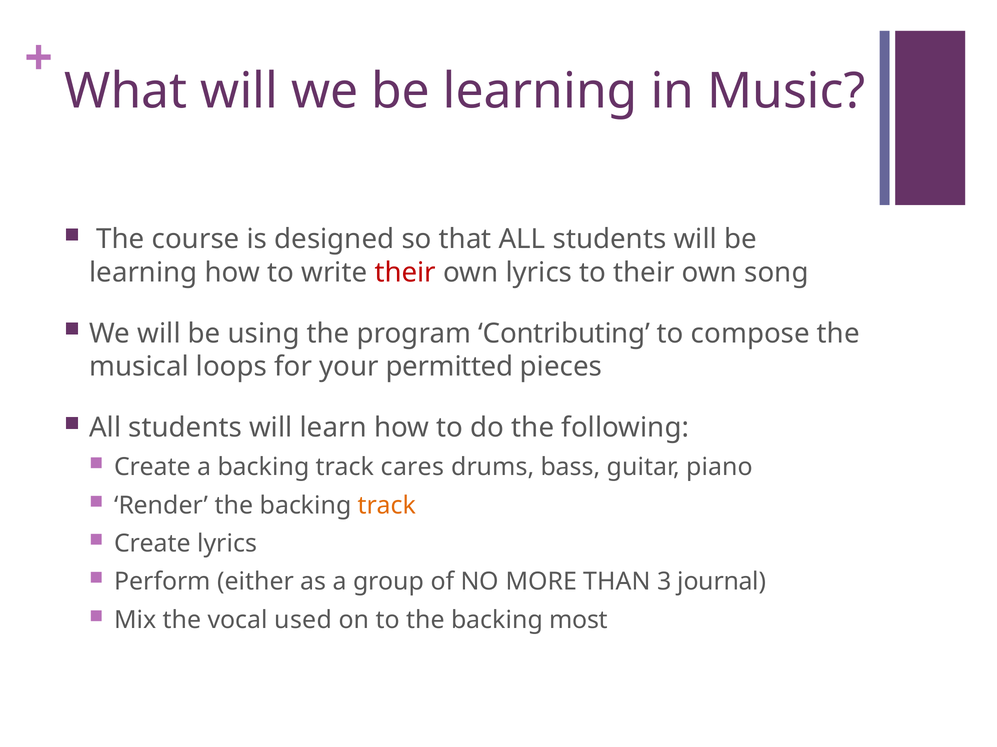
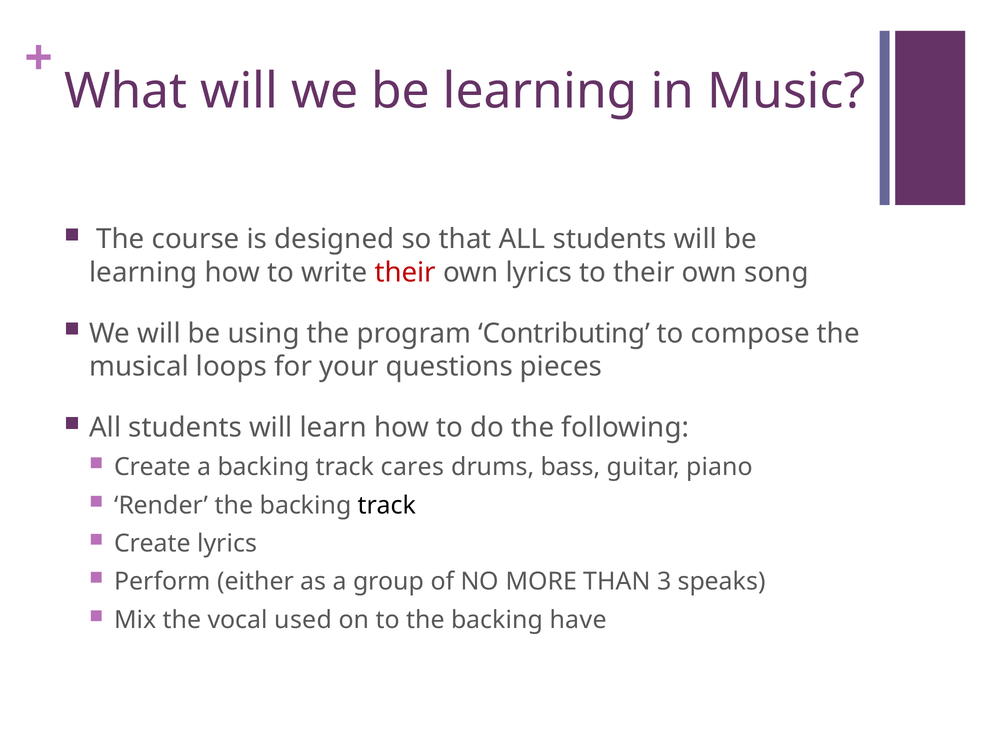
permitted: permitted -> questions (449, 367)
track colour: orange -> black (387, 506)
journal: journal -> speaks (722, 582)
most: most -> have (578, 621)
